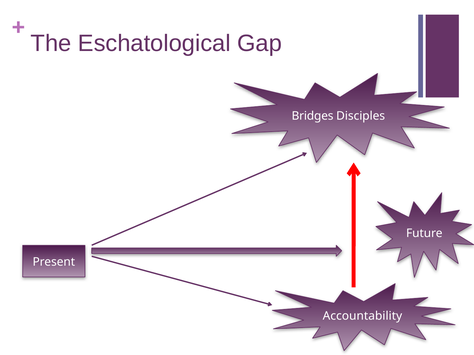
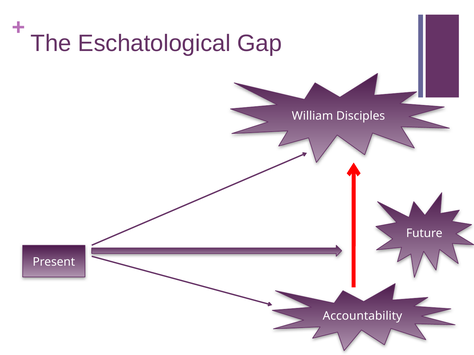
Bridges: Bridges -> William (312, 116)
